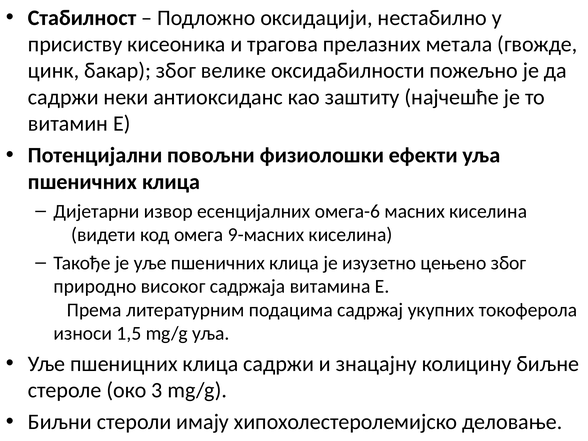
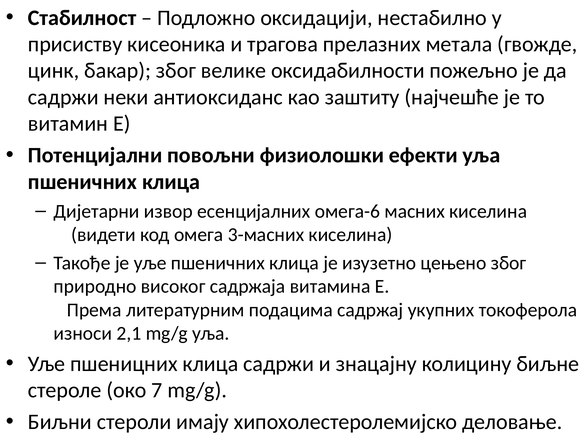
9-масних: 9-масних -> 3-масних (266, 235)
1,5: 1,5 -> 2,1 (129, 333)
3: 3 -> 7 (157, 390)
